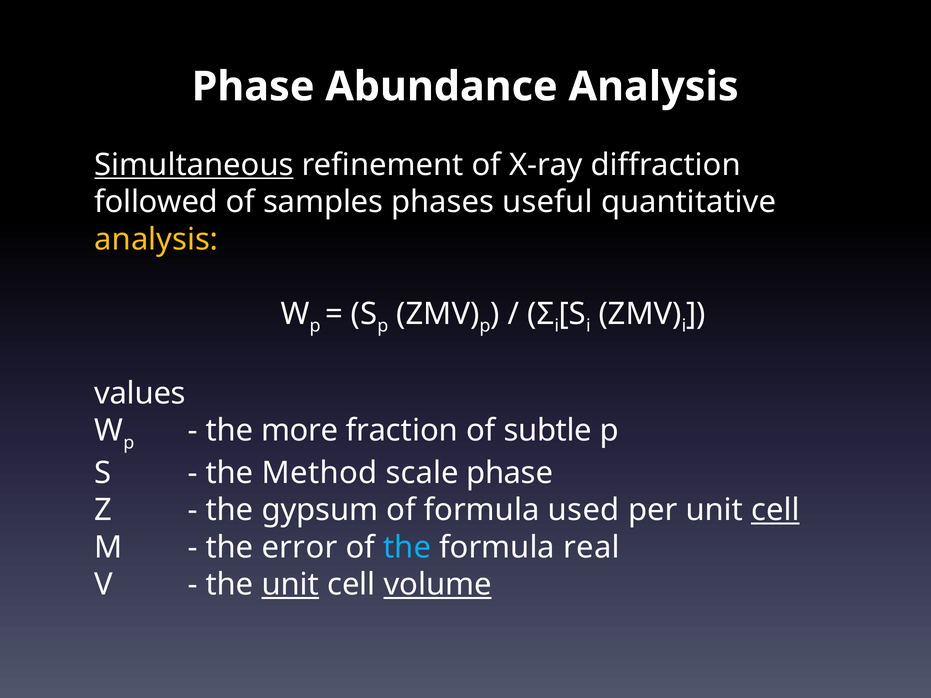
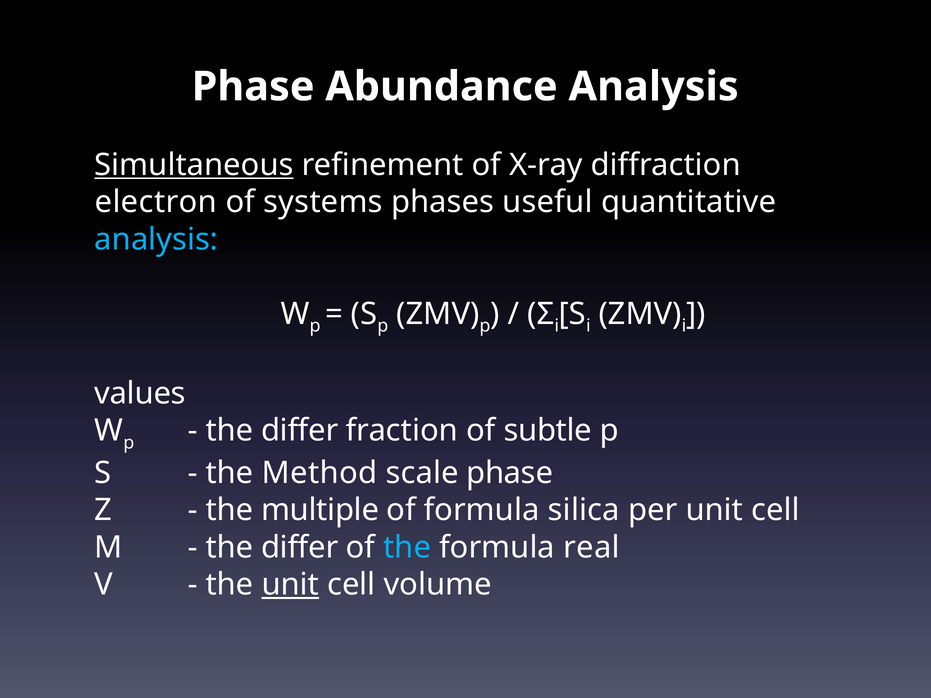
followed: followed -> electron (156, 202)
samples: samples -> systems (323, 202)
analysis colour: yellow -> light blue (156, 239)
more: more -> differ (300, 431)
gypsum: gypsum -> multiple (320, 510)
used: used -> silica (584, 510)
cell underline: present -> none (775, 510)
error: error -> differ (300, 548)
volume underline: present -> none (438, 585)
